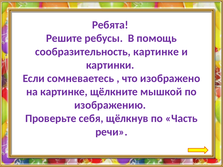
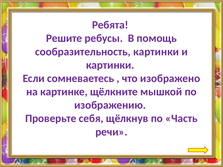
сообразительность картинке: картинке -> картинки (156, 52)
